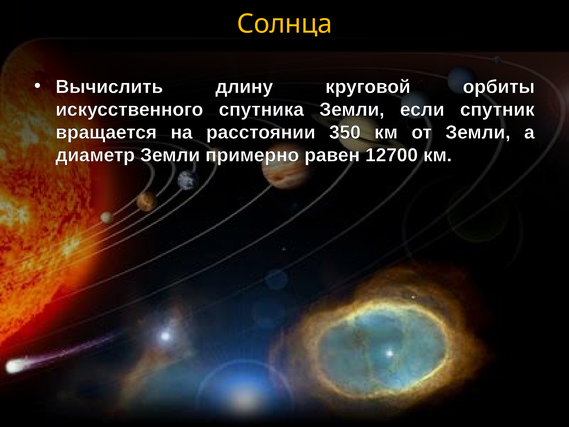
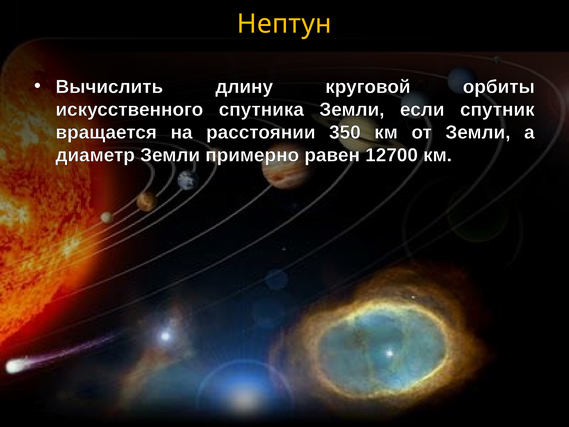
Солнца: Солнца -> Нептун (284, 24)
